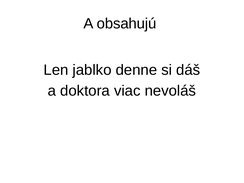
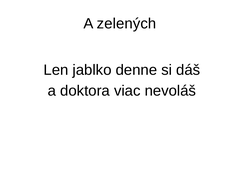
obsahujú: obsahujú -> zelených (126, 24)
